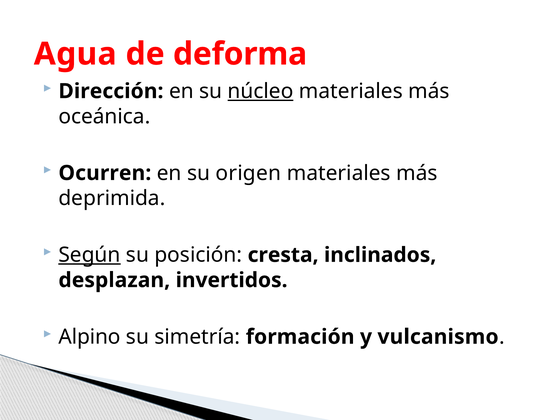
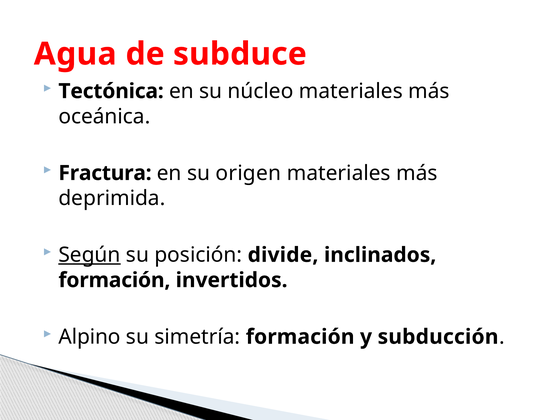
deforma: deforma -> subduce (240, 54)
Dirección: Dirección -> Tectónica (111, 91)
núcleo underline: present -> none (261, 91)
Ocurren: Ocurren -> Fractura (105, 173)
cresta: cresta -> divide (283, 255)
desplazan: desplazan -> formación (114, 280)
vulcanismo: vulcanismo -> subducción (438, 336)
